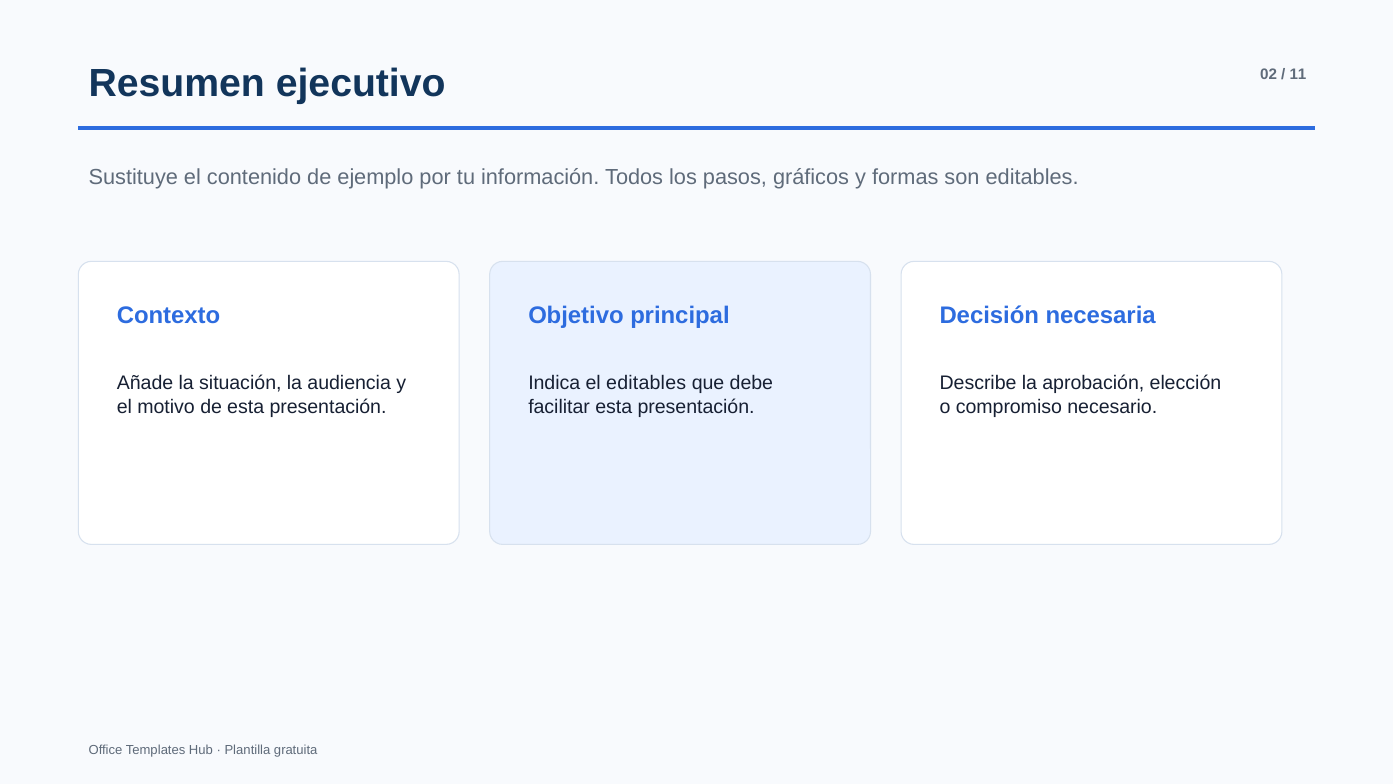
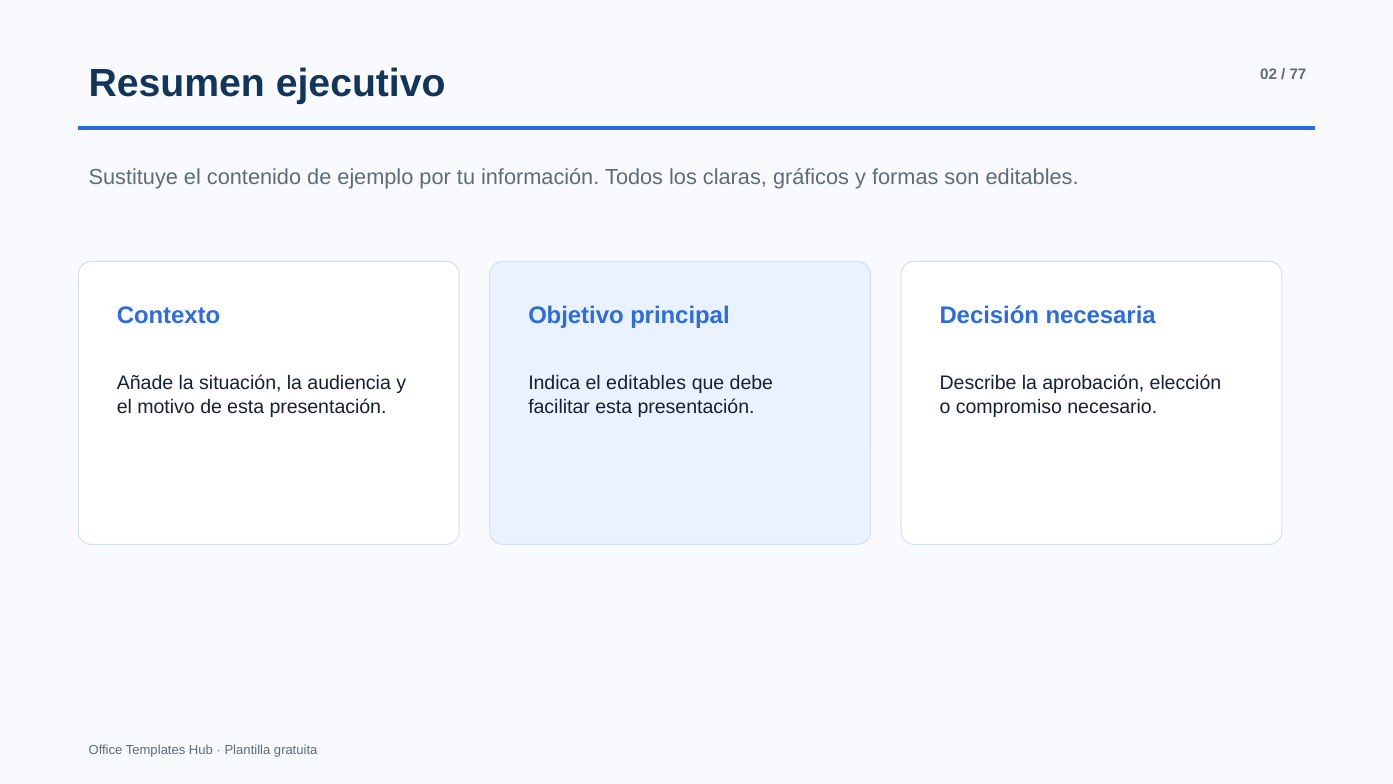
11: 11 -> 77 (1298, 74)
pasos: pasos -> claras (735, 178)
